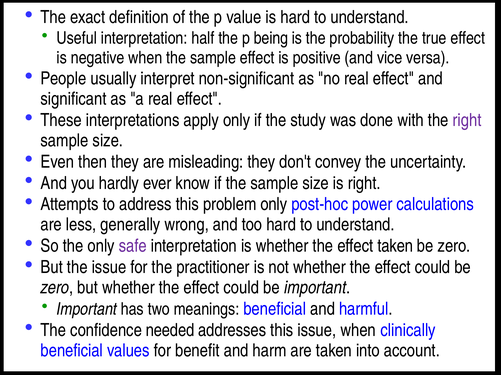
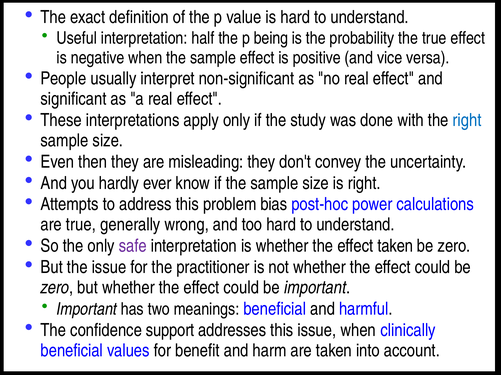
right colour: purple -> blue (467, 120)
problem only: only -> bias (274, 205)
are less: less -> true (81, 225)
needed: needed -> support (170, 331)
